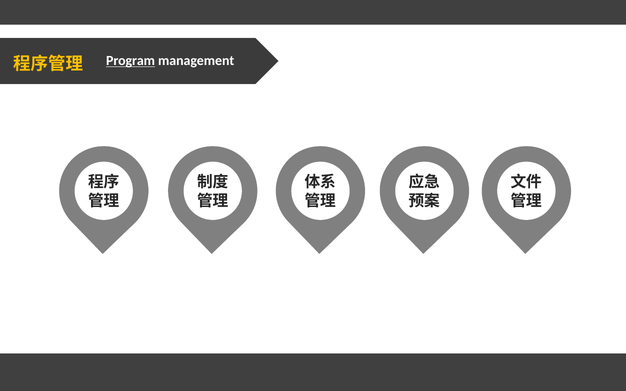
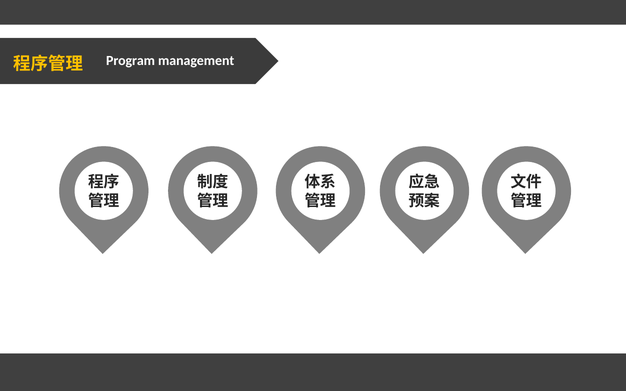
Program underline: present -> none (131, 61)
